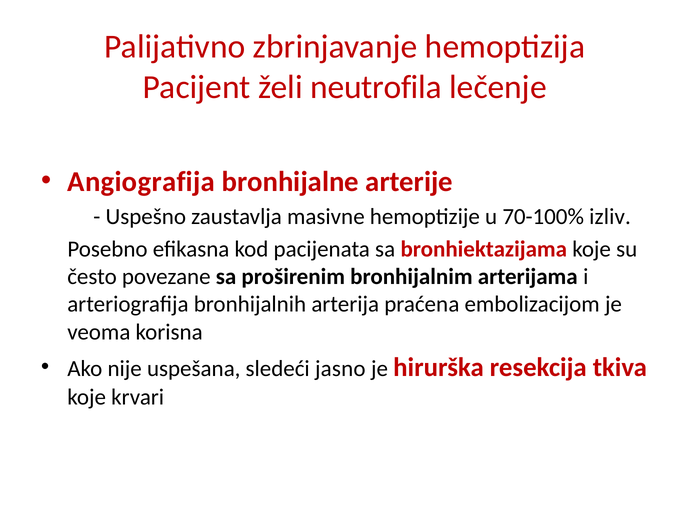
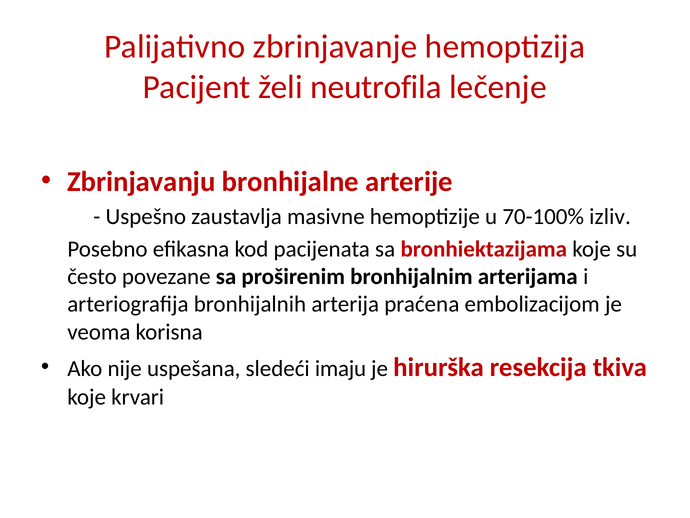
Angiografija: Angiografija -> Zbrinjavanju (141, 181)
jasno: jasno -> imaju (341, 368)
